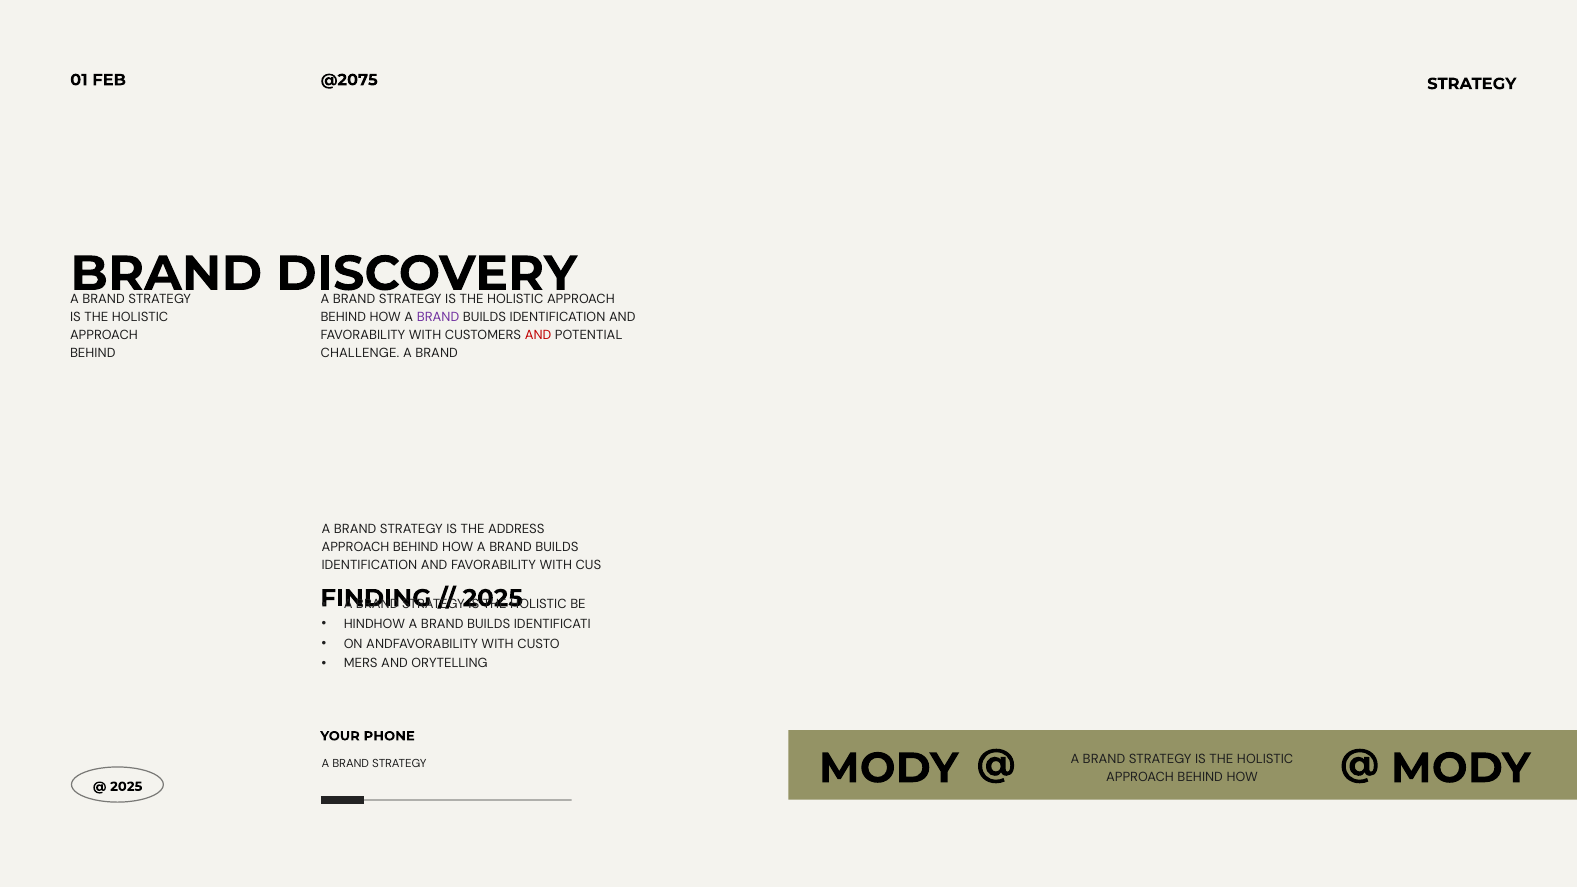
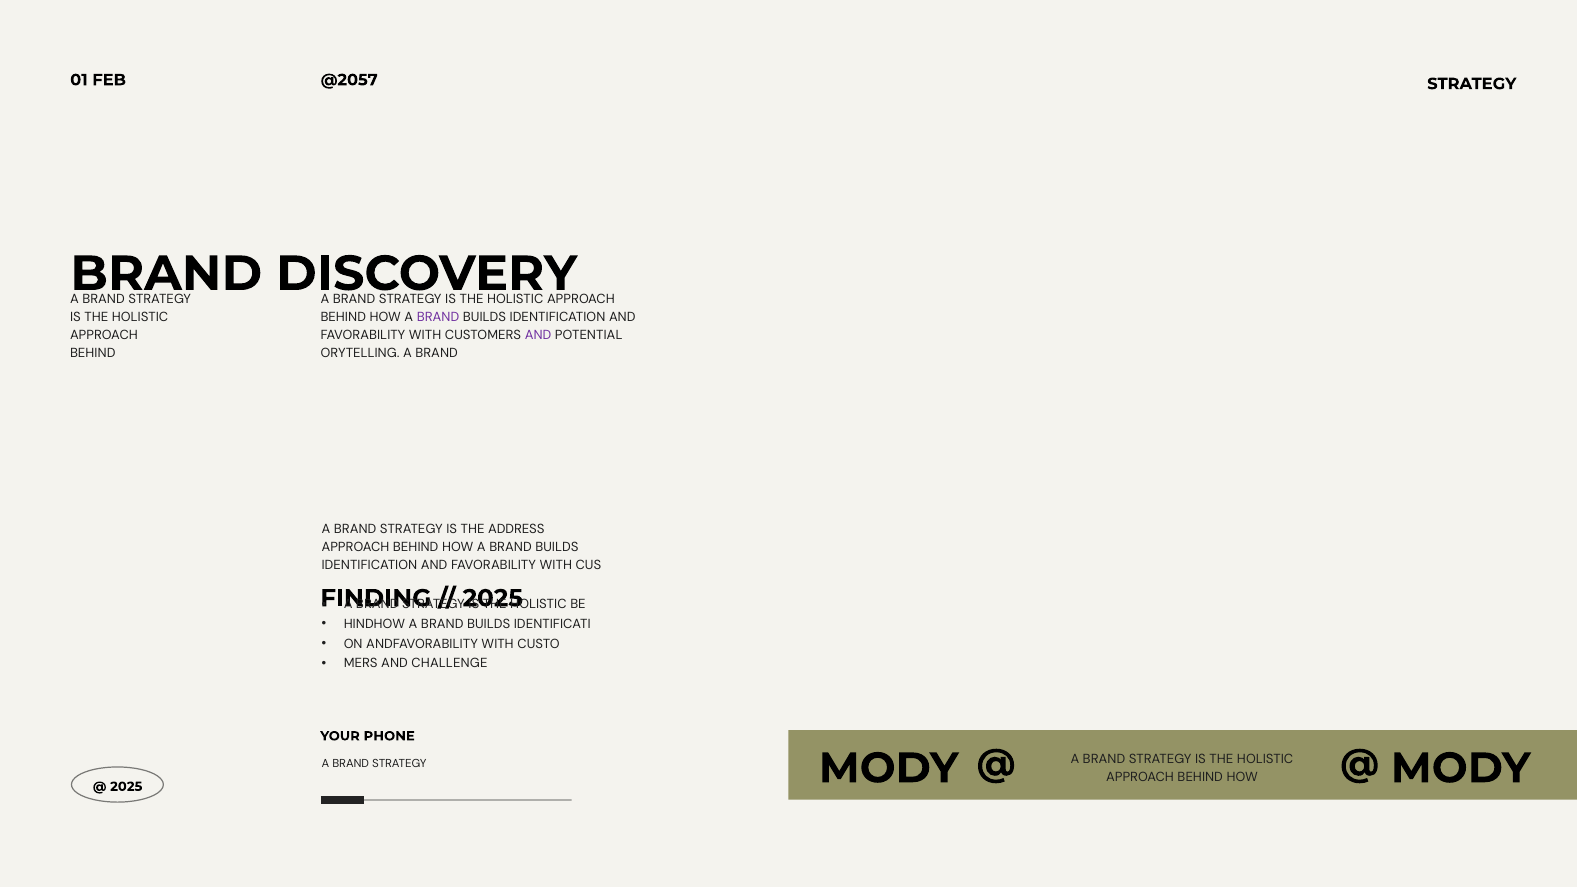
@2075: @2075 -> @2057 (349, 80)
AND colour: red -> purple (538, 335)
CHALLENGE: CHALLENGE -> ORYTELLING (360, 354)
ORYTELLING: ORYTELLING -> CHALLENGE (449, 664)
